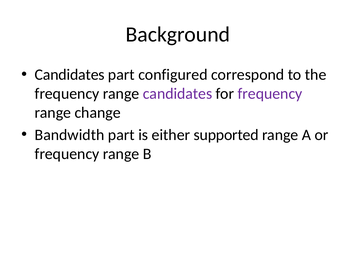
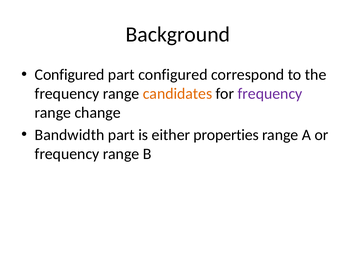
Candidates: Candidates -> Configured (70, 75)
candidates colour: purple -> orange (178, 94)
supported: supported -> properties (226, 135)
